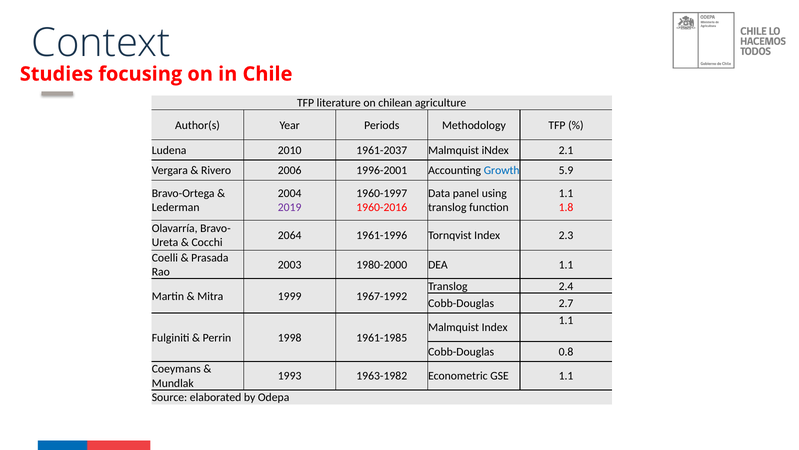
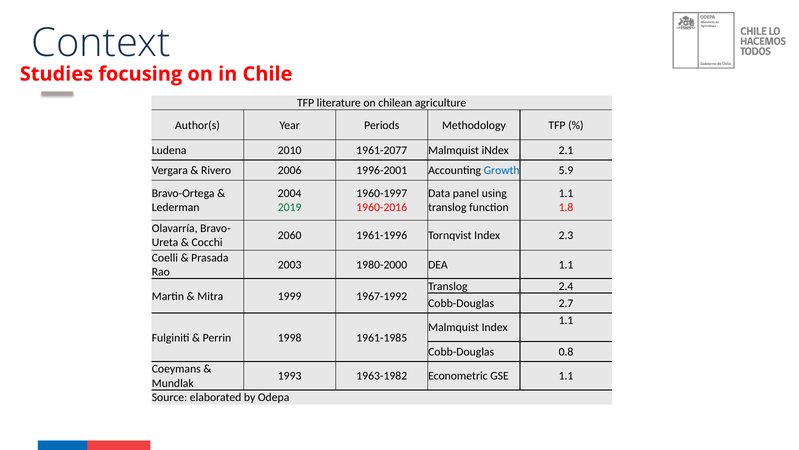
1961-2037: 1961-2037 -> 1961-2077 (382, 150)
2019 colour: purple -> green (290, 207)
2064: 2064 -> 2060 (290, 235)
